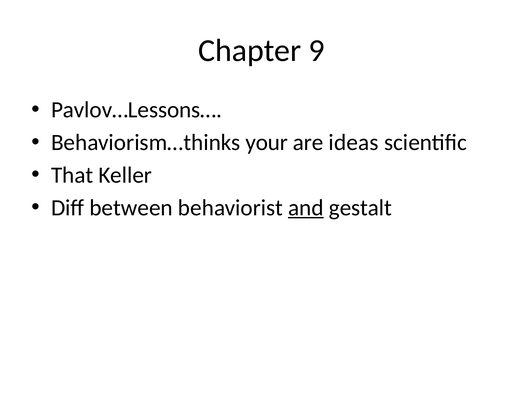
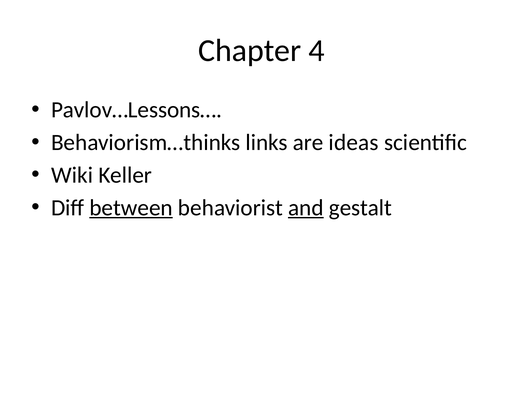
9: 9 -> 4 (317, 51)
your: your -> links (267, 142)
That: That -> Wiki (72, 175)
between underline: none -> present (131, 207)
